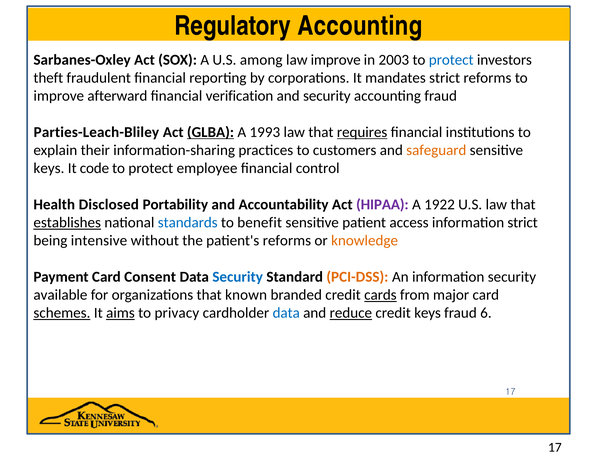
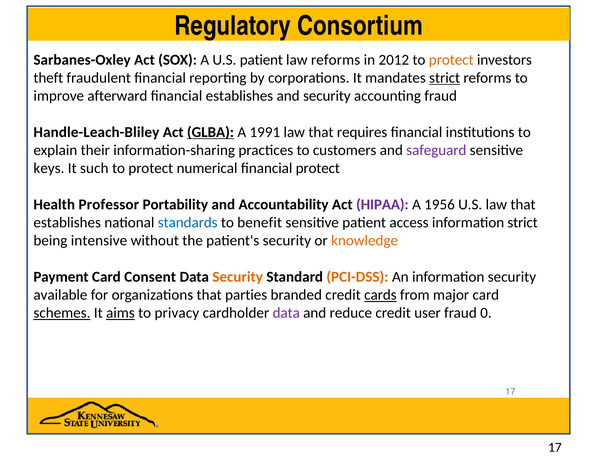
Regulatory Accounting: Accounting -> Consortium (360, 26)
U.S among: among -> patient (261, 60)
law improve: improve -> reforms (336, 60)
2003: 2003 -> 2012 (394, 60)
protect colour: blue -> orange (451, 60)
strict underline: none -> present (445, 78)
financial verification: verification -> establishes (239, 96)
Parties-Leach-Bliley: Parties-Leach-Bliley -> Handle-Leach-Bliley (96, 132)
1993: 1993 -> 1991 (265, 132)
requires underline: present -> none (362, 132)
safeguard colour: orange -> purple (436, 150)
code: code -> such (94, 168)
employee: employee -> numerical (207, 168)
financial control: control -> protect (318, 168)
Disclosed: Disclosed -> Professor (109, 205)
1922: 1922 -> 1956 (440, 205)
establishes underline: present -> none (67, 223)
patient's reforms: reforms -> security (287, 241)
Security colour: blue -> orange (238, 277)
known: known -> parties (246, 295)
data colour: blue -> purple (286, 313)
reduce underline: present -> none (351, 313)
credit keys: keys -> user (428, 313)
6: 6 -> 0 (486, 313)
